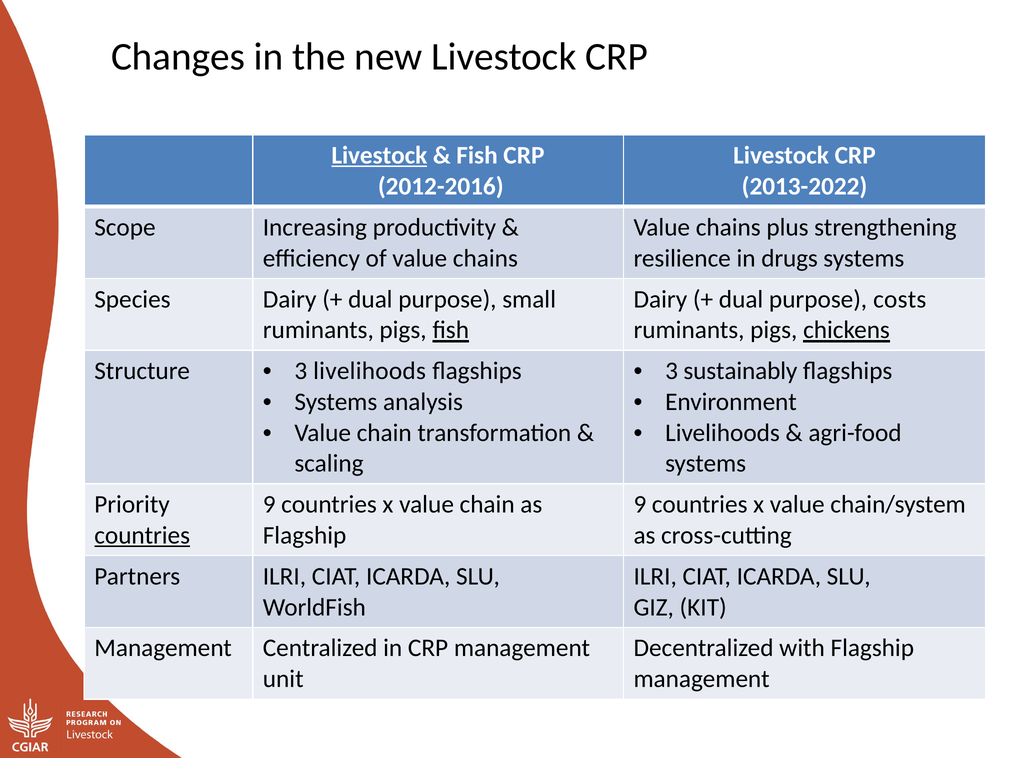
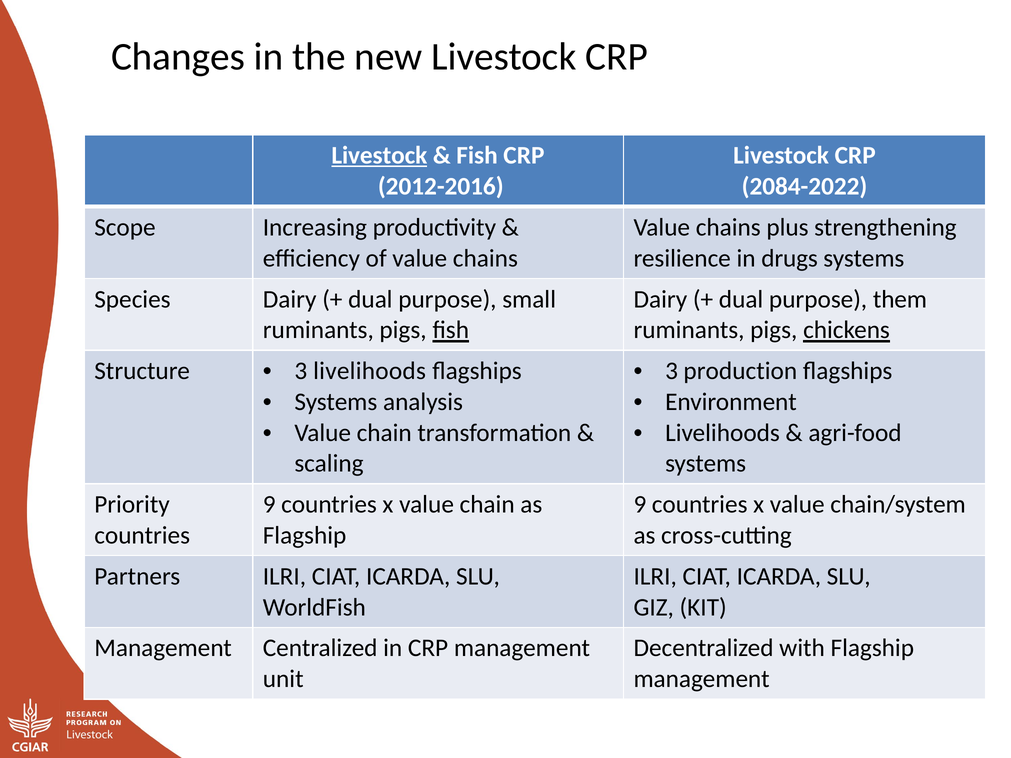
2013-2022: 2013-2022 -> 2084-2022 (804, 186)
costs: costs -> them (900, 299)
sustainably: sustainably -> production (740, 371)
countries underline: present -> none (142, 536)
